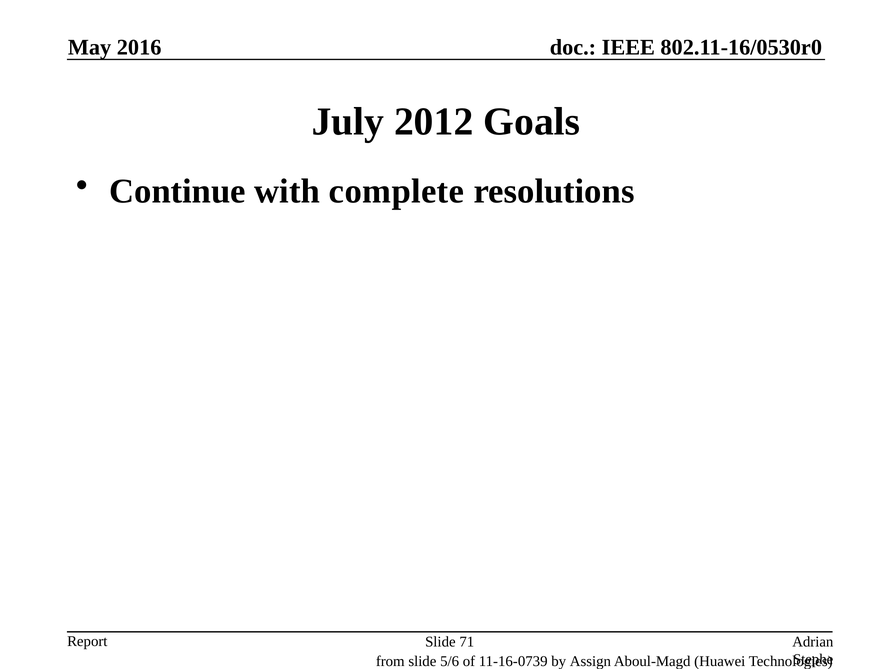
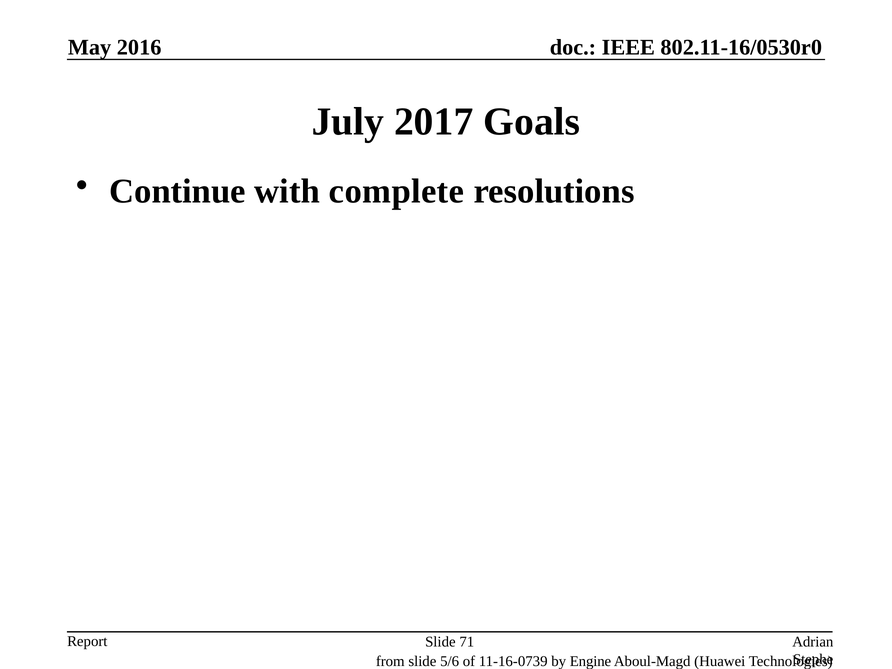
2012: 2012 -> 2017 (434, 122)
Assign: Assign -> Engine (590, 661)
